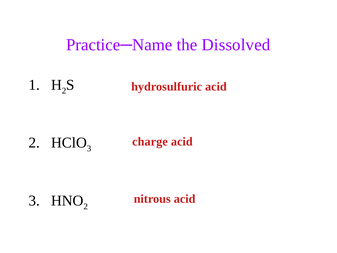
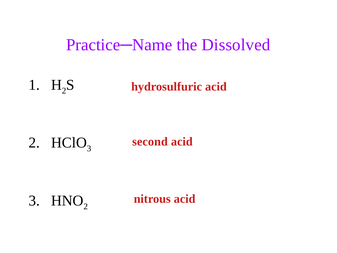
charge: charge -> second (150, 141)
